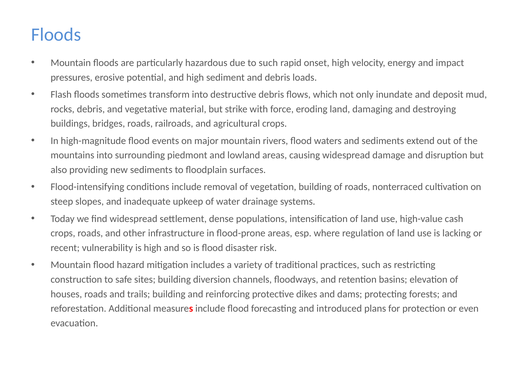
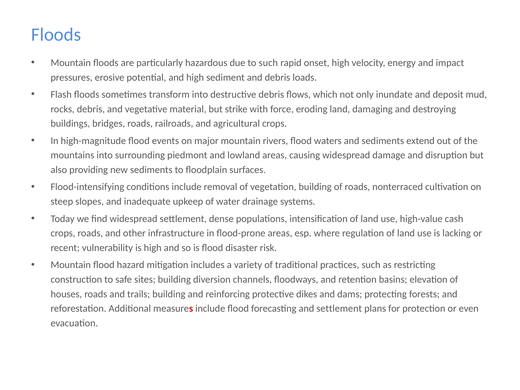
and introduced: introduced -> settlement (339, 309)
